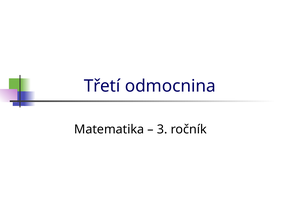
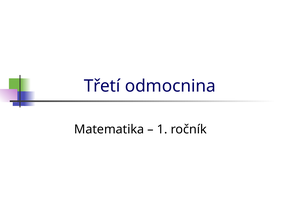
3: 3 -> 1 (162, 129)
